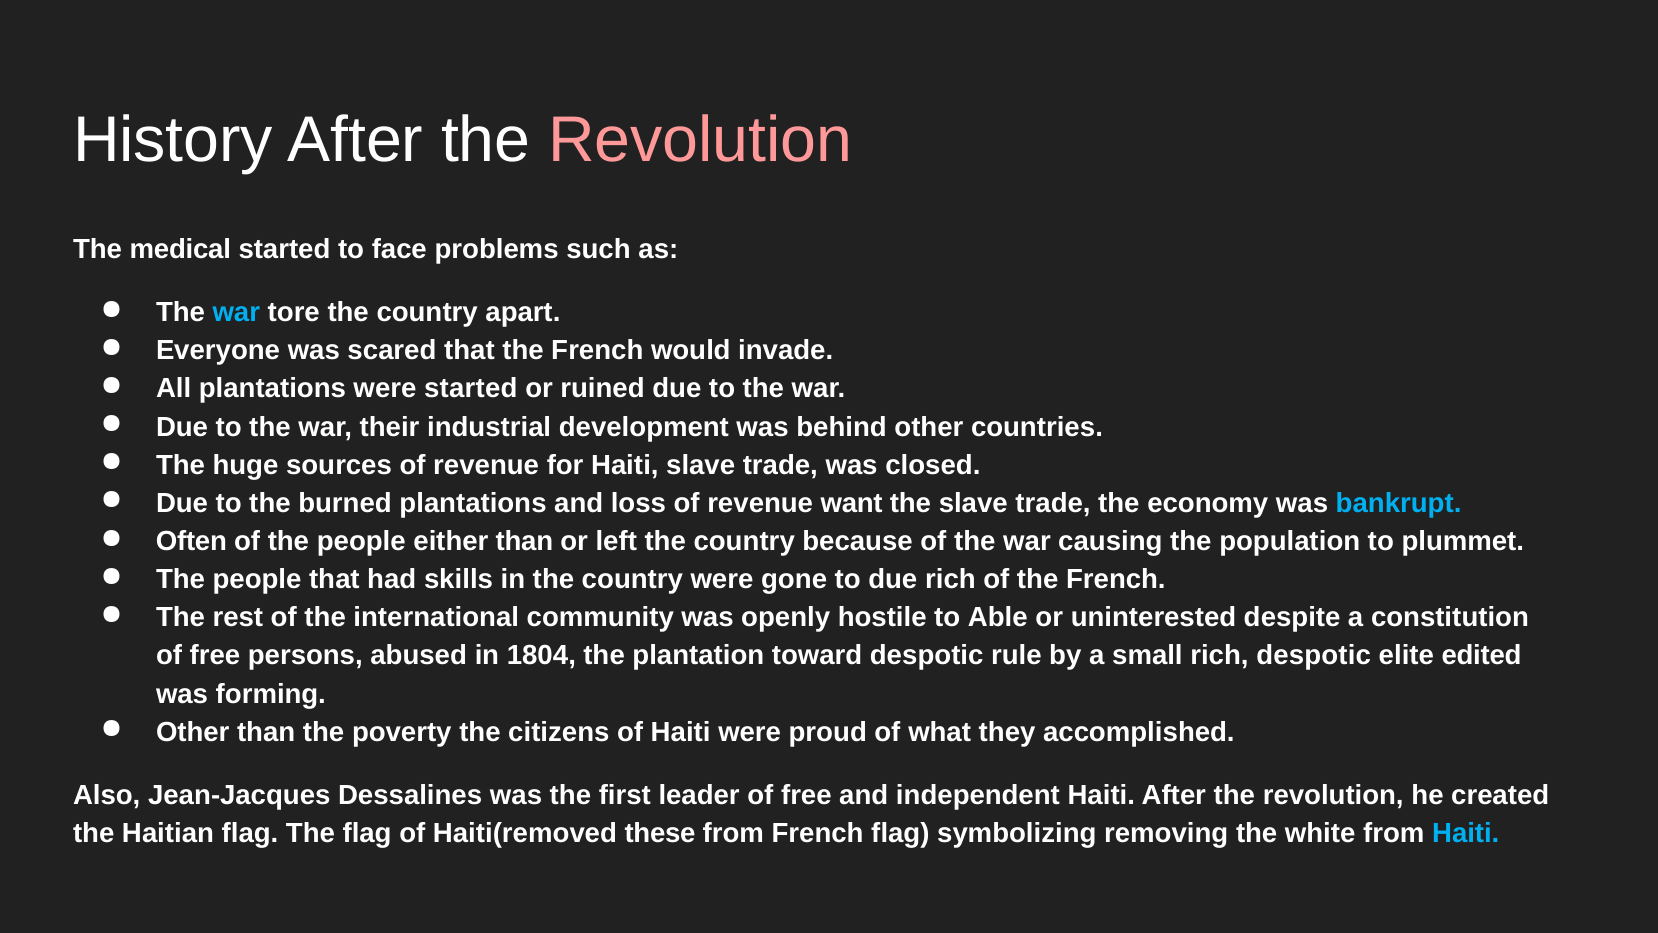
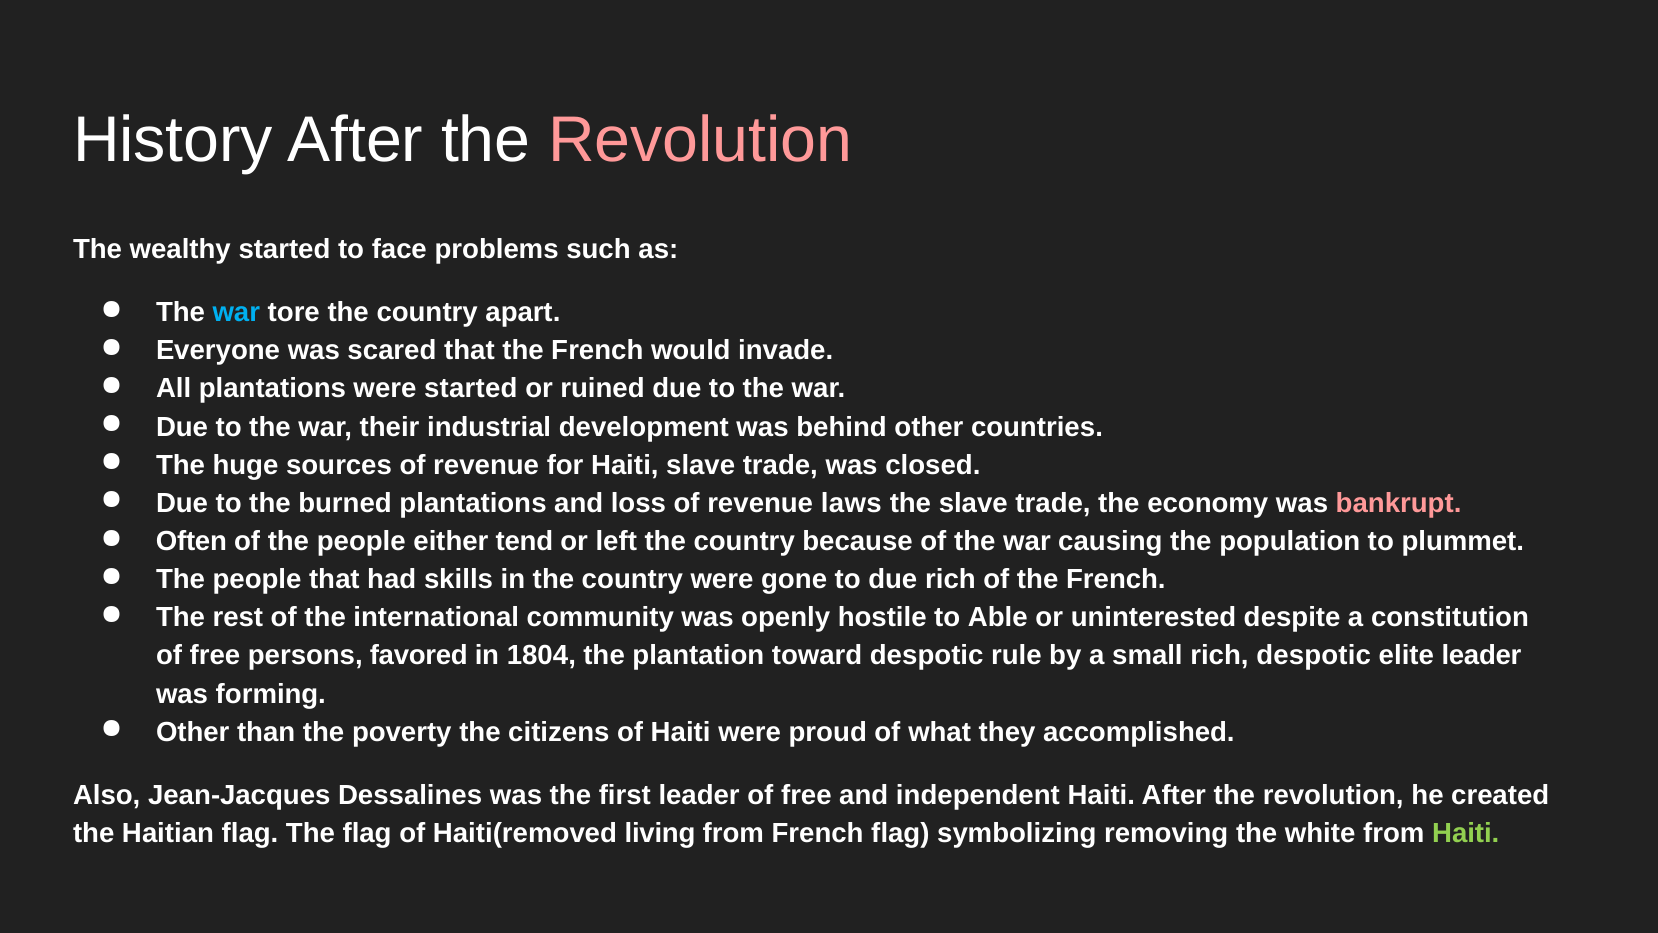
medical: medical -> wealthy (180, 249)
want: want -> laws (851, 503)
bankrupt colour: light blue -> pink (1399, 503)
either than: than -> tend (524, 541)
abused: abused -> favored (419, 656)
elite edited: edited -> leader (1481, 656)
these: these -> living (660, 833)
Haiti colour: light blue -> light green (1466, 833)
